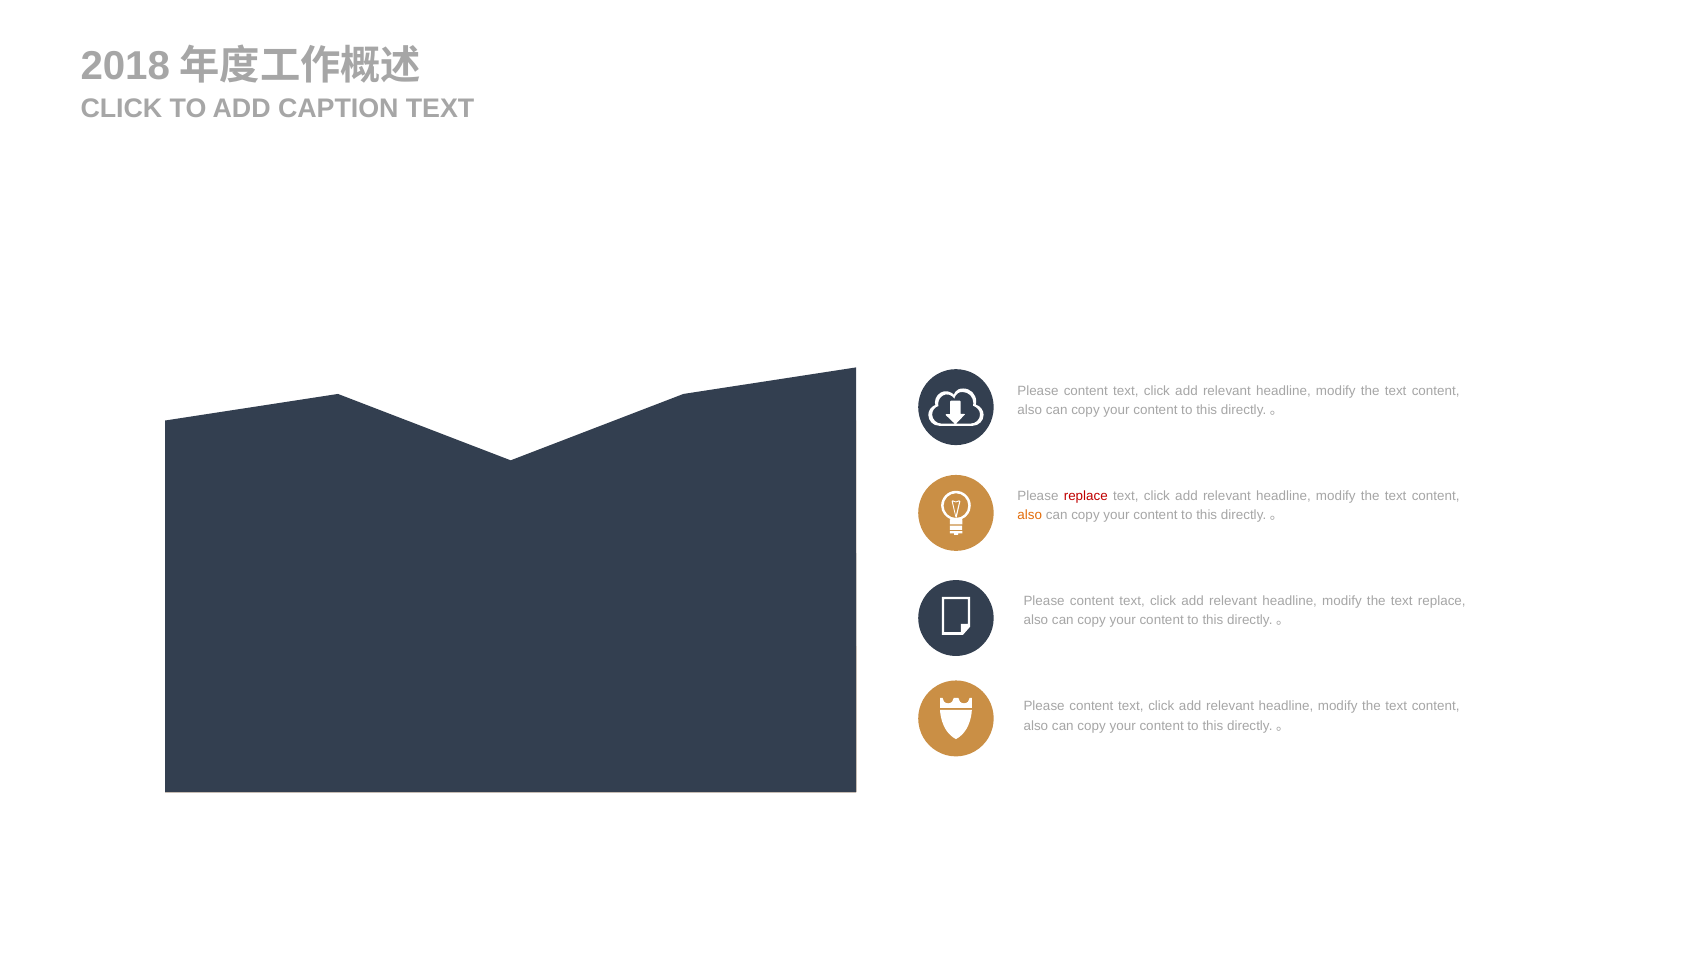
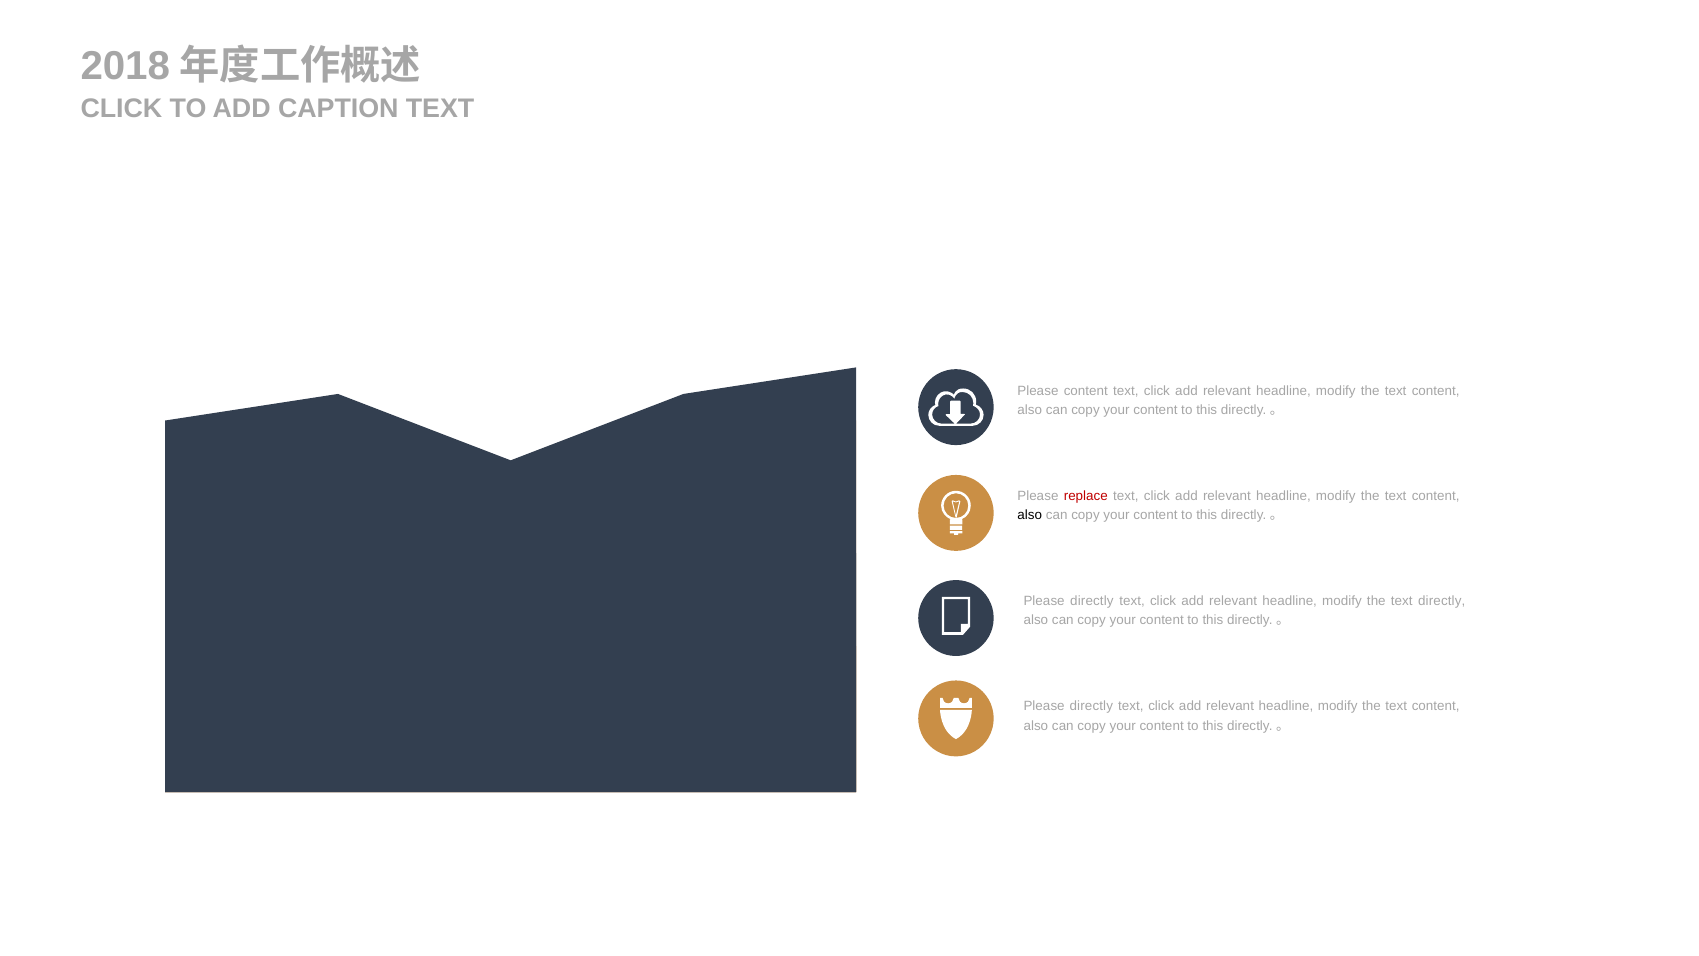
also colour: orange -> black (1030, 515)
content: content -> directly (1092, 601)
text replace: replace -> directly (1442, 601)
content: content -> directly (1091, 706)
